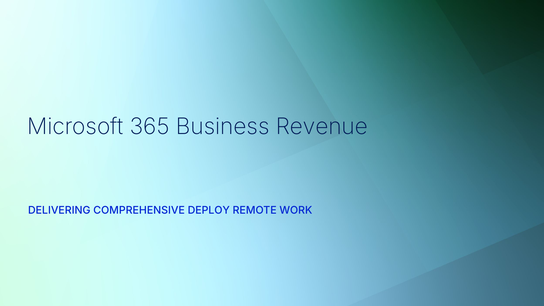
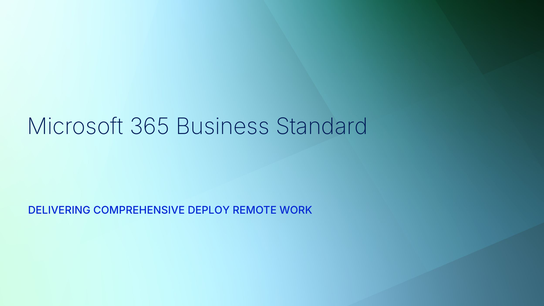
Revenue: Revenue -> Standard (322, 127)
